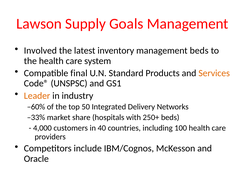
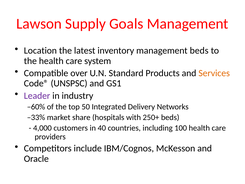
Involved: Involved -> Location (40, 50)
final: final -> over (79, 73)
Leader colour: orange -> purple (37, 96)
